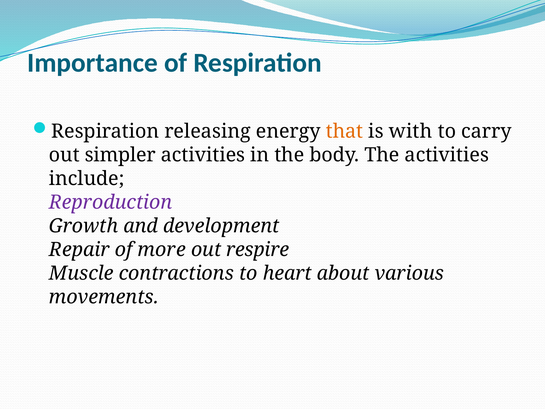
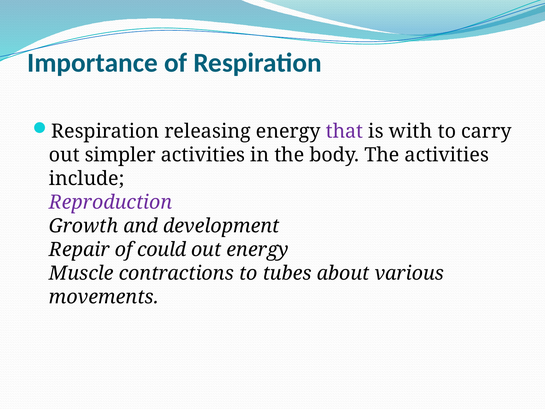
that colour: orange -> purple (344, 131)
more: more -> could (162, 250)
out respire: respire -> energy (257, 250)
heart: heart -> tubes (287, 273)
